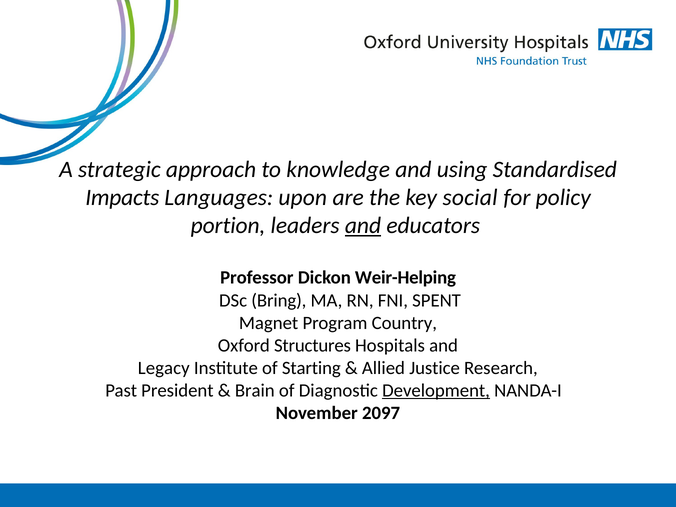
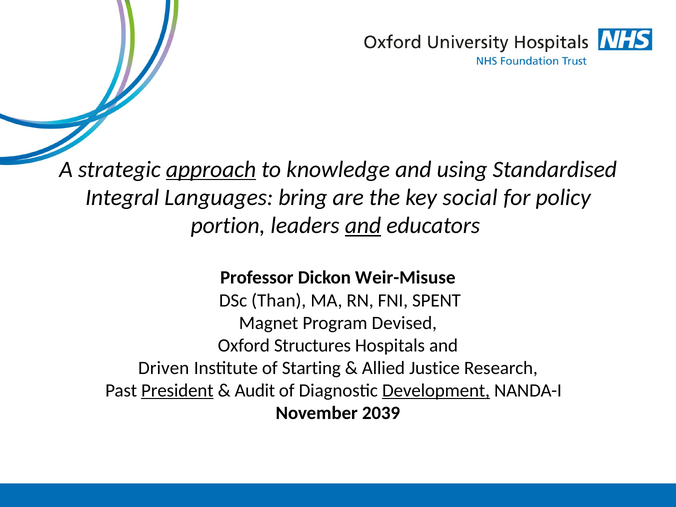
approach underline: none -> present (211, 169)
Impacts: Impacts -> Integral (122, 198)
upon: upon -> bring (303, 198)
Weir-Helping: Weir-Helping -> Weir-Misuse (405, 278)
Bring: Bring -> Than (279, 300)
Country: Country -> Devised (404, 323)
Legacy: Legacy -> Driven (164, 368)
President underline: none -> present (177, 390)
Brain: Brain -> Audit (255, 390)
2097: 2097 -> 2039 (381, 413)
